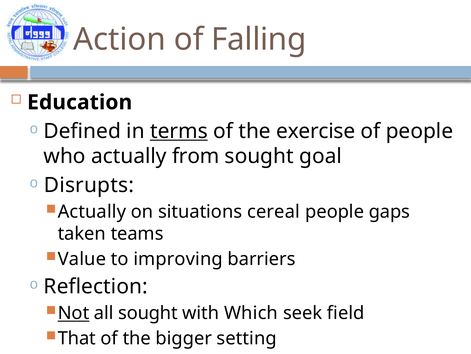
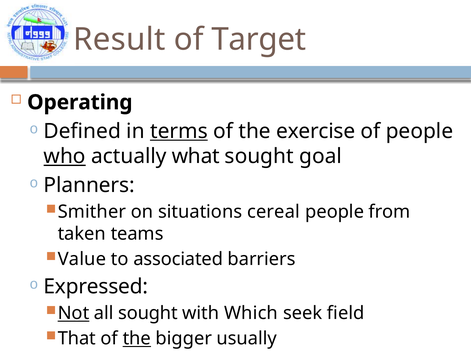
Action: Action -> Result (119, 39)
Falling: Falling -> Target (259, 39)
Education: Education -> Operating (80, 102)
who underline: none -> present (65, 156)
from: from -> what (196, 156)
Disrupts: Disrupts -> Planners (89, 185)
Actually: Actually -> Smither (92, 211)
gaps: gaps -> from (389, 211)
improving: improving -> associated (178, 259)
Reflection: Reflection -> Expressed (96, 286)
the underline: none -> present (137, 338)
setting: setting -> usually (247, 338)
